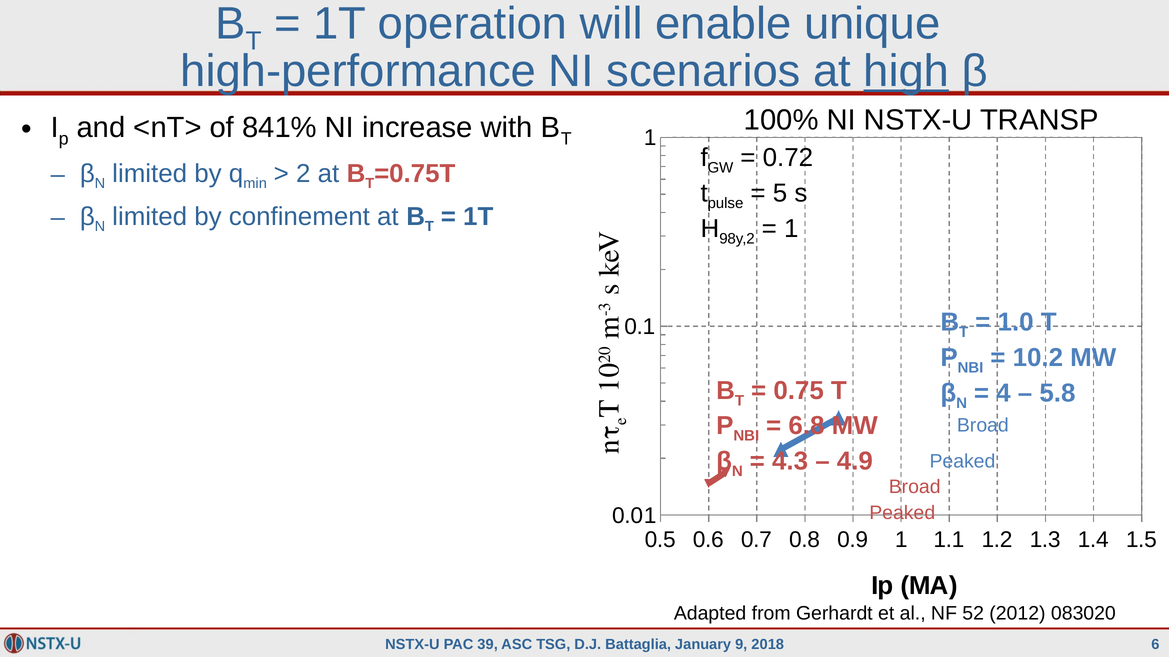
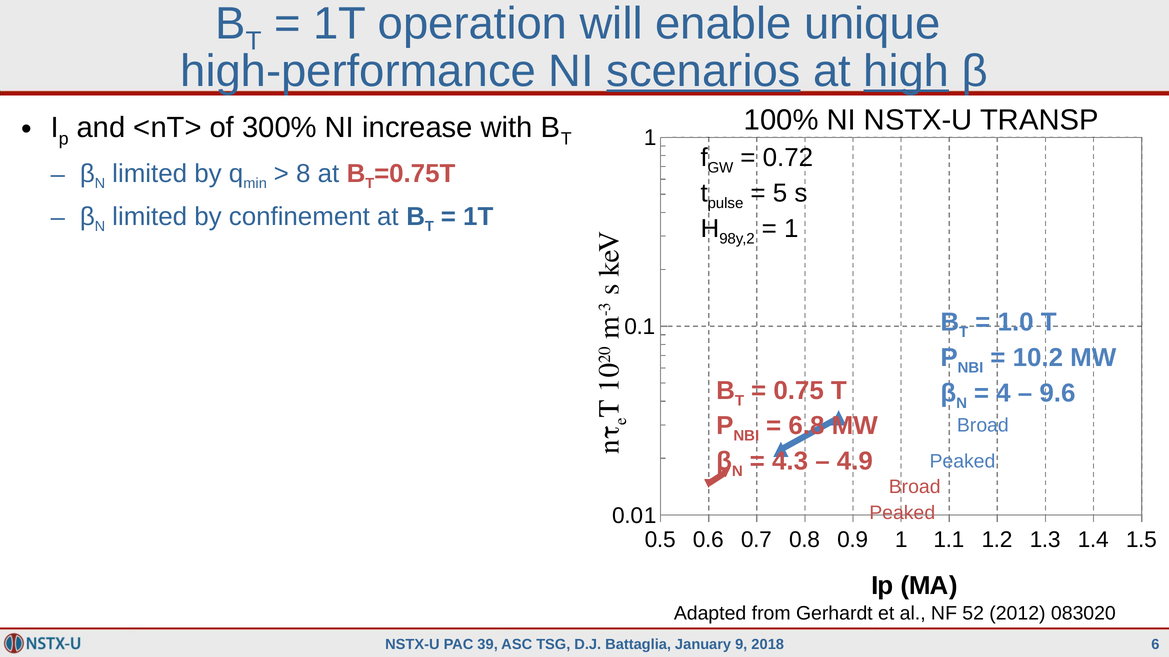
scenarios underline: none -> present (703, 71)
841%: 841% -> 300% (280, 128)
2: 2 -> 8 (303, 174)
5.8: 5.8 -> 9.6 (1057, 394)
